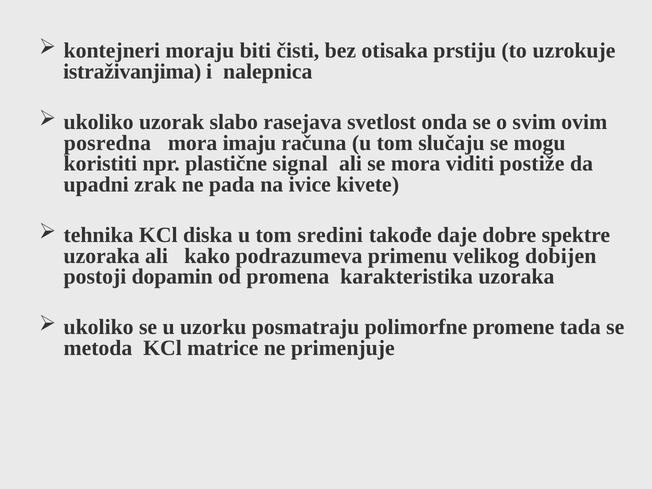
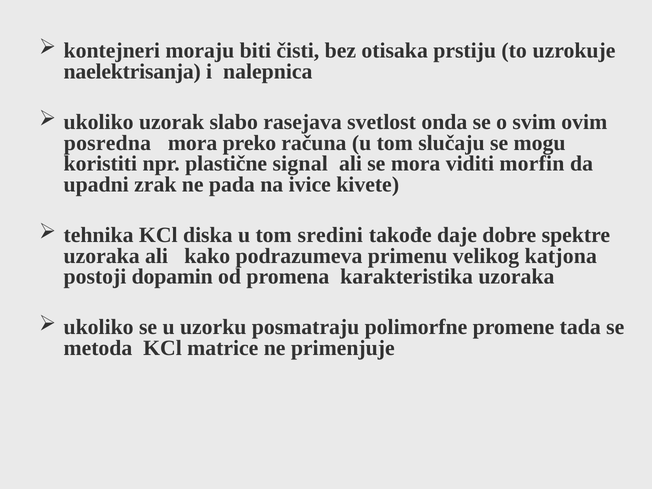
istraživanjima: istraživanjima -> naelektrisanja (132, 72)
imaju: imaju -> preko (249, 143)
postiže: postiže -> morfin (532, 164)
dobijen: dobijen -> katjona (561, 256)
